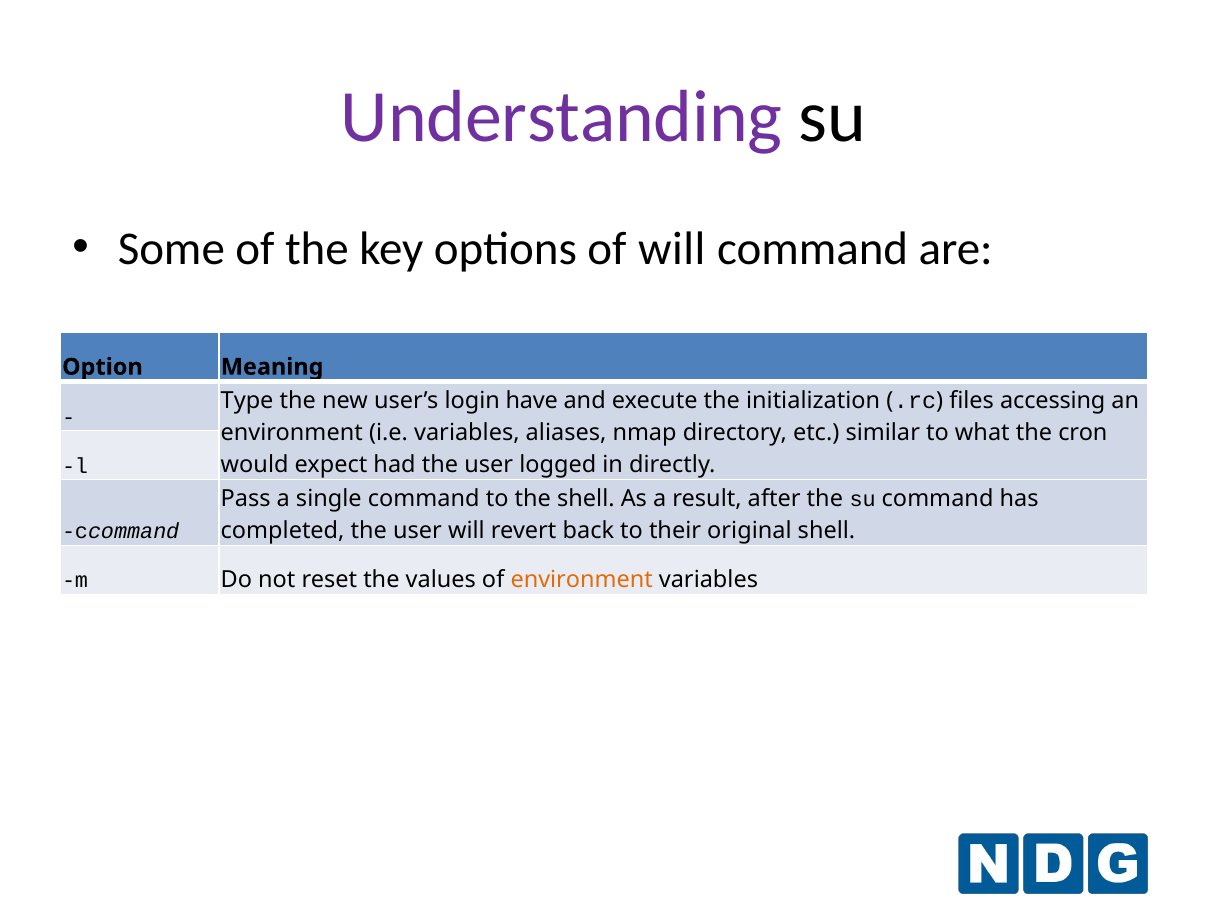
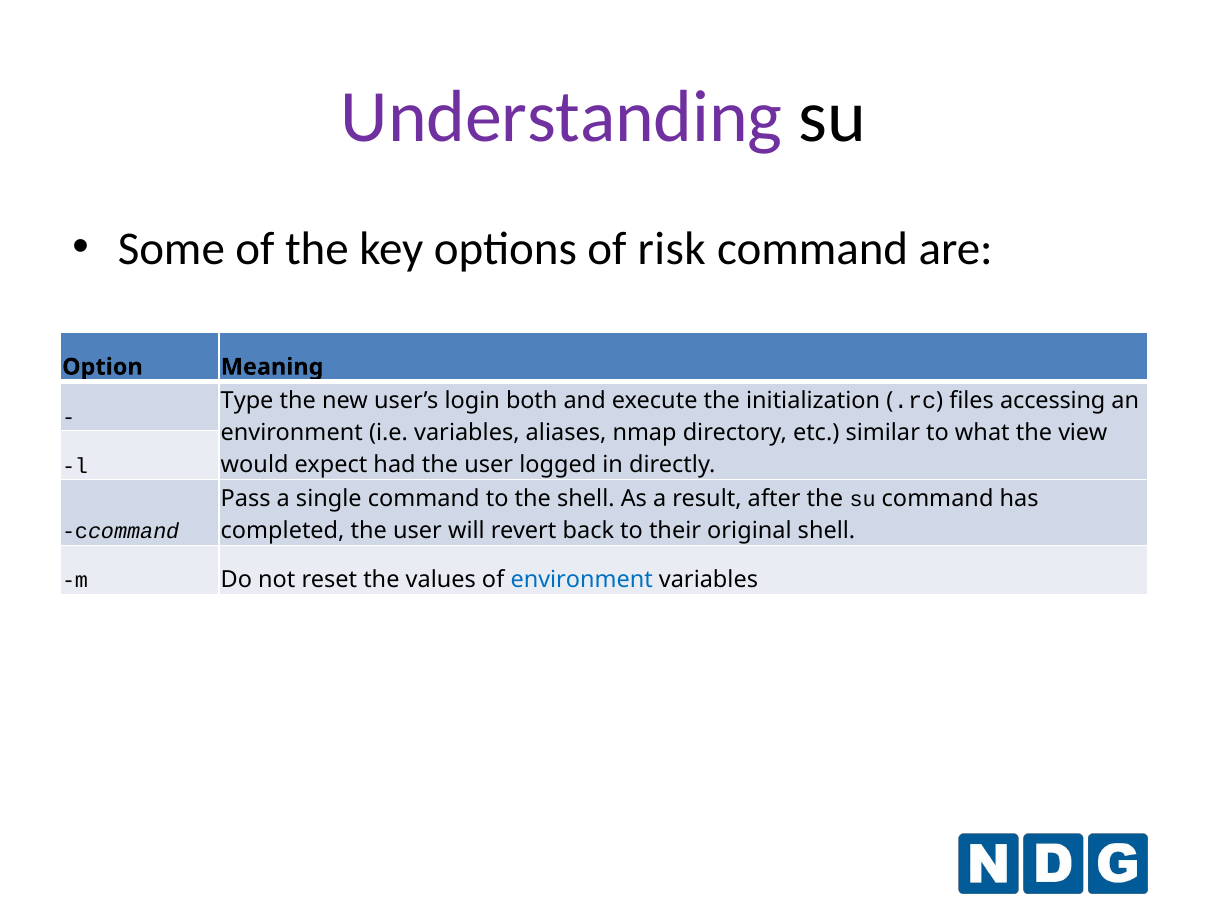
of will: will -> risk (672, 249)
have: have -> both (532, 401)
cron: cron -> view (1083, 433)
environment colour: orange -> blue (582, 580)
